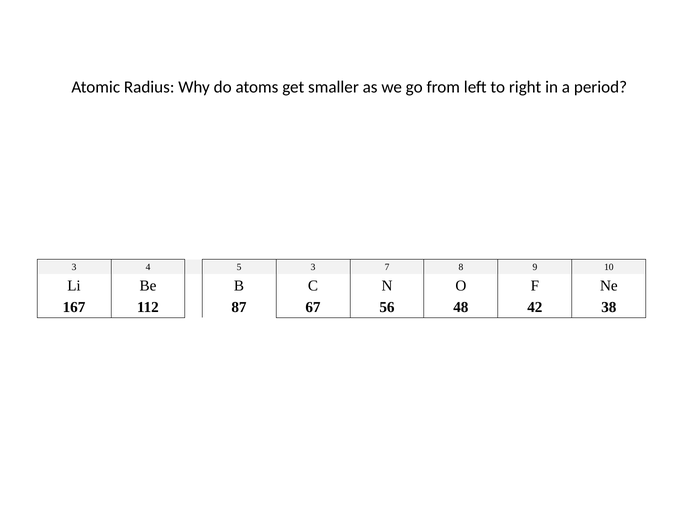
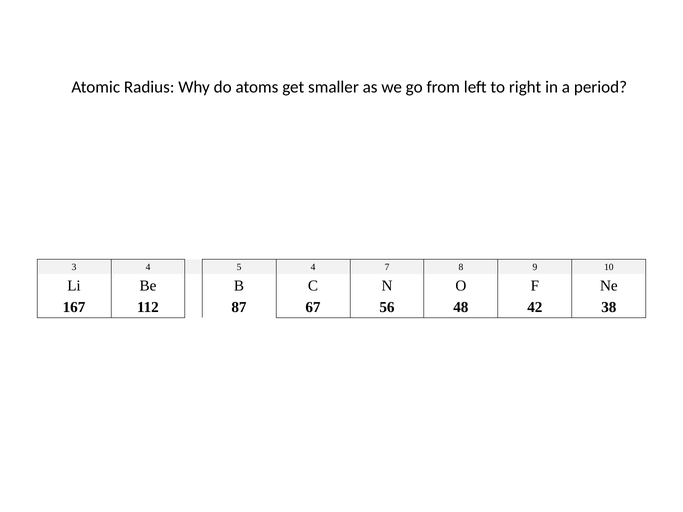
5 3: 3 -> 4 (313, 267)
